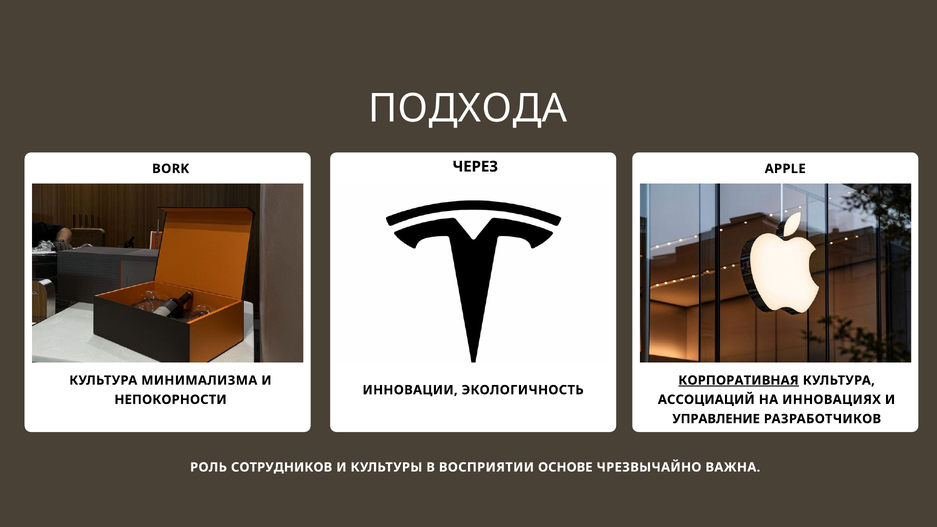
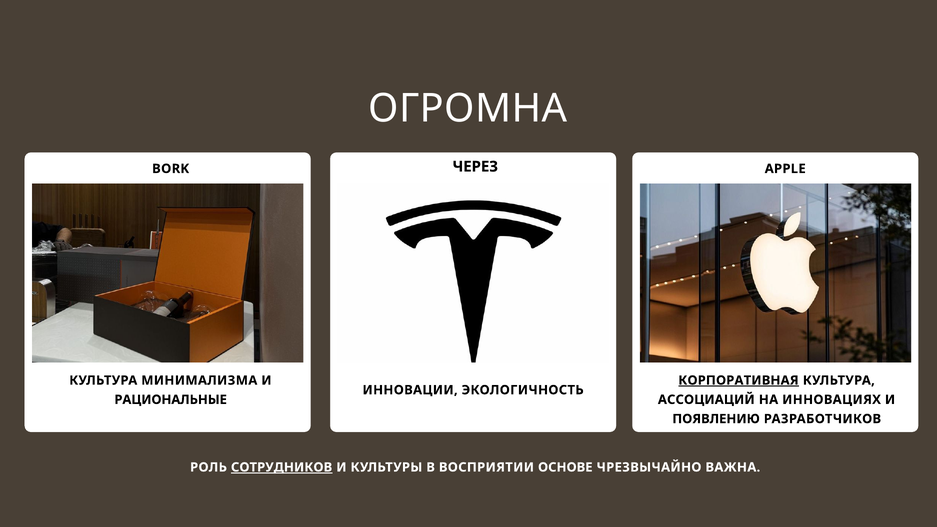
ПОДХОДА: ПОДХОДА -> ОГРОМНА (468, 109)
НЕПОКОРНОСТИ: НЕПОКОРНОСТИ -> РАЦИОНАЛЬНЫЕ (171, 400)
УПРАВЛЕНИЕ: УПРАВЛЕНИЕ -> ПОЯВЛЕНИЮ (716, 419)
СОТРУДНИКОВ underline: none -> present (282, 467)
